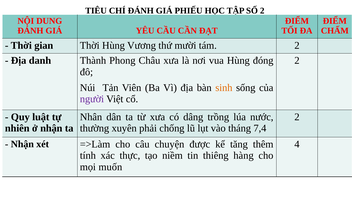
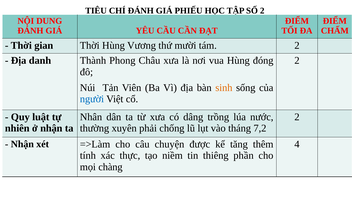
người colour: purple -> blue (92, 99)
7,4: 7,4 -> 7,2 (260, 128)
hàng: hàng -> phần (244, 156)
muốn: muốn -> chàng (110, 167)
